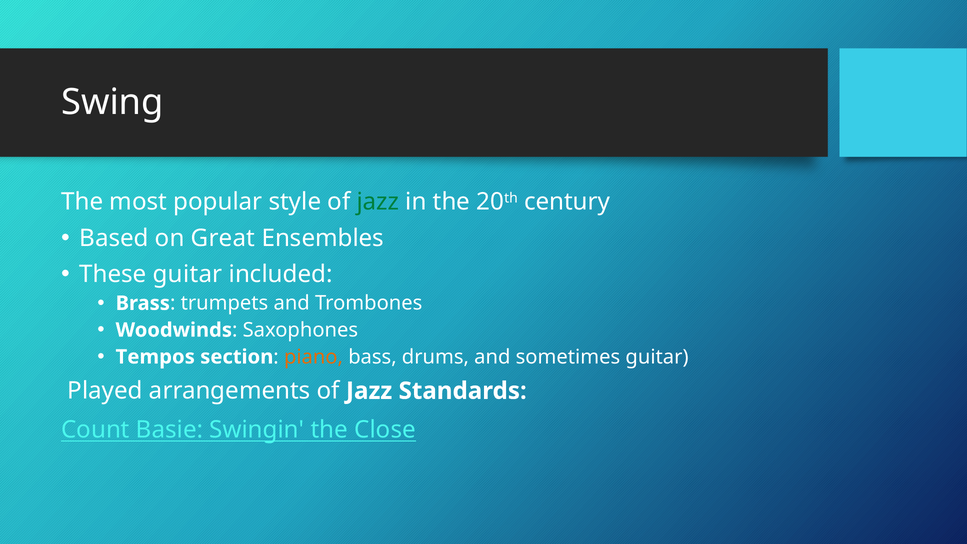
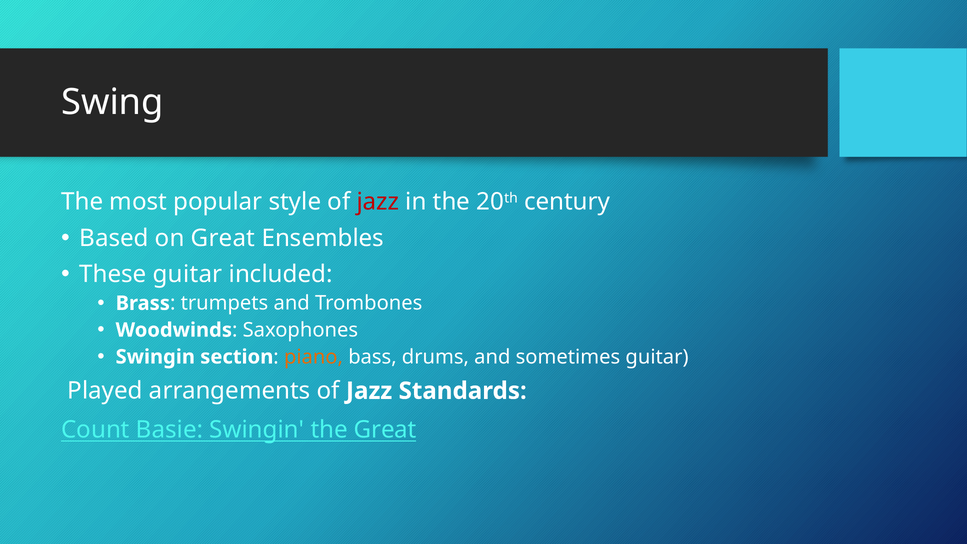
jazz colour: green -> red (378, 202)
Tempos: Tempos -> Swingin (155, 357)
the Close: Close -> Great (385, 430)
